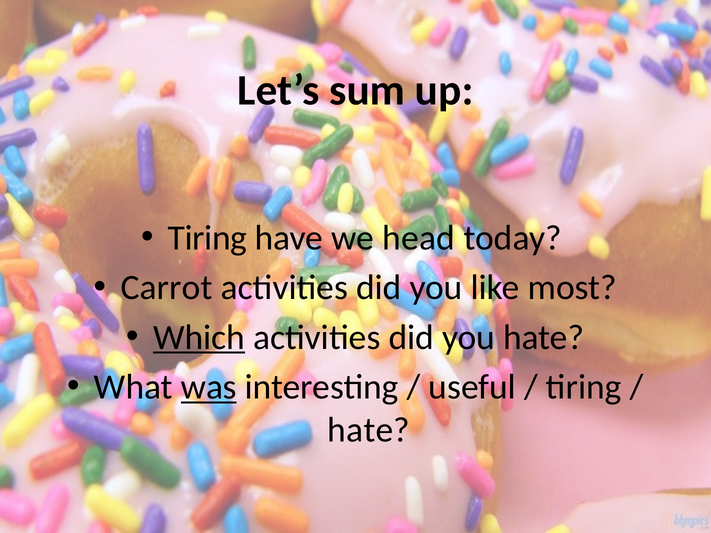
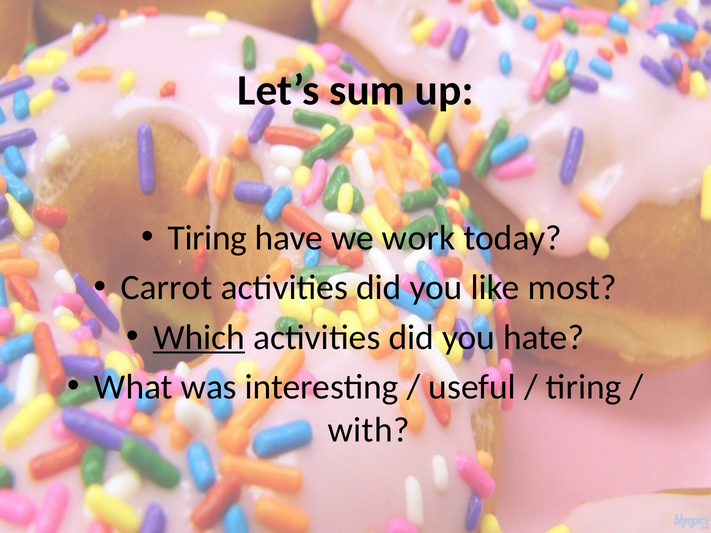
head: head -> work (419, 238)
was underline: present -> none (209, 387)
hate: hate -> with (369, 430)
